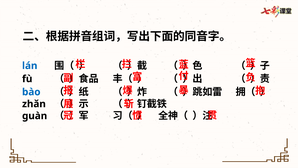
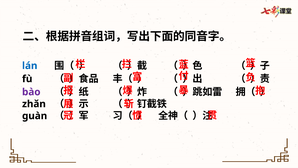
bào colour: blue -> purple (31, 92)
